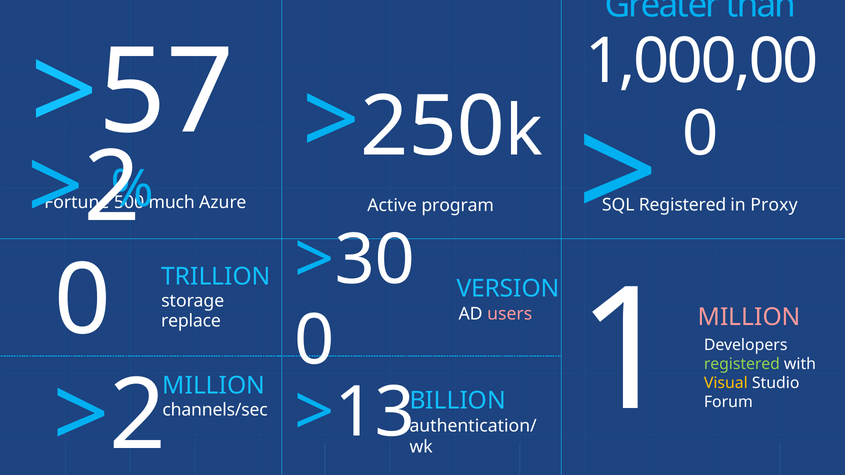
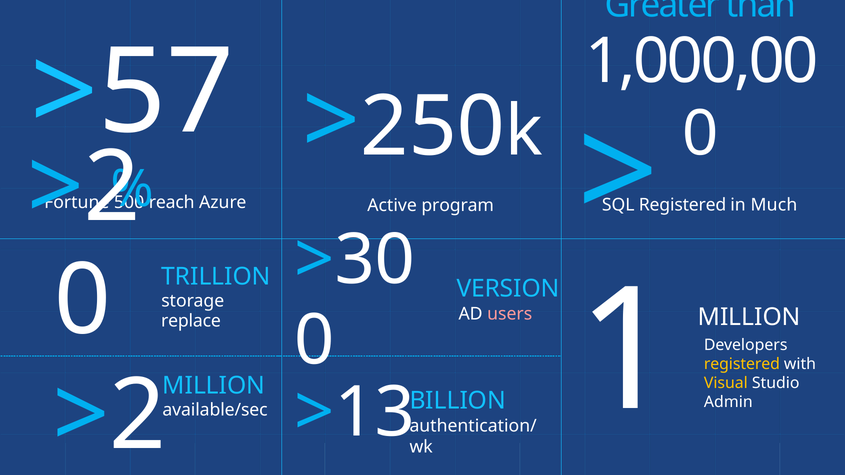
much: much -> reach (172, 203)
Proxy: Proxy -> Much (774, 205)
MILLION colour: pink -> white (749, 317)
registered colour: light green -> yellow (742, 364)
Forum: Forum -> Admin (728, 402)
channels/sec: channels/sec -> available/sec (215, 410)
